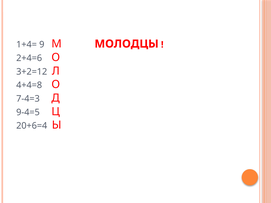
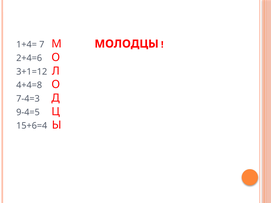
9: 9 -> 7 (42, 45)
3+2=12: 3+2=12 -> 3+1=12 (32, 72)
20+6=4: 20+6=4 -> 15+6=4 (32, 126)
